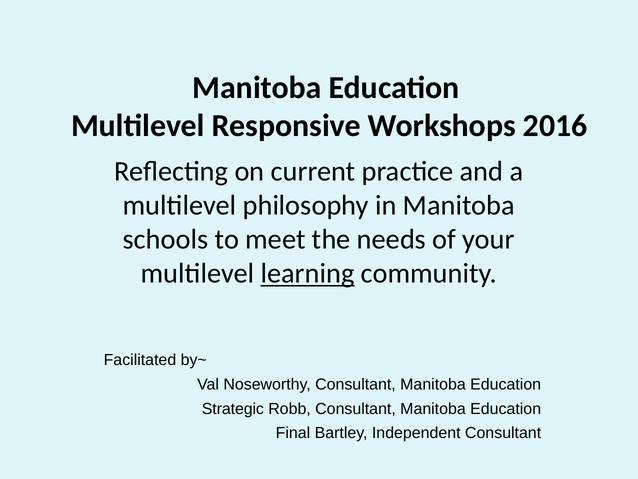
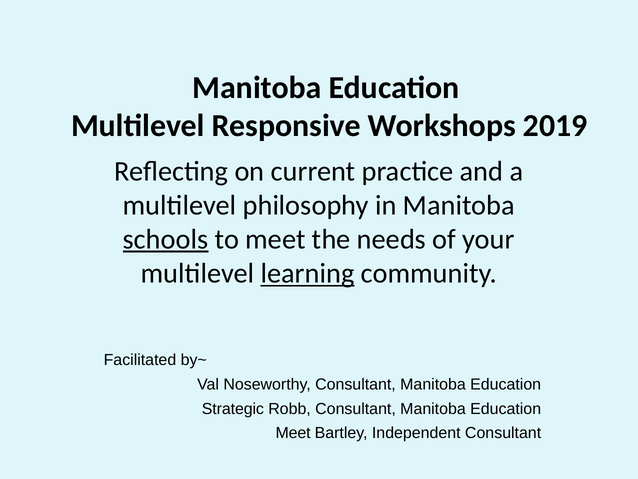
2016: 2016 -> 2019 (555, 126)
schools underline: none -> present (166, 239)
Final: Final -> Meet (293, 433)
